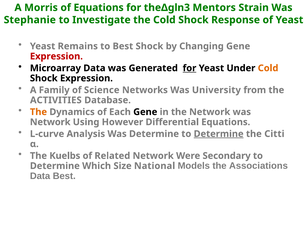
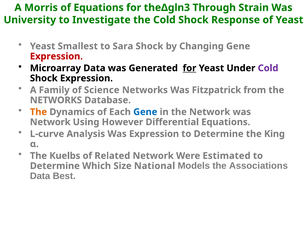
Mentors: Mentors -> Through (214, 8)
Stephanie: Stephanie -> University (30, 20)
Remains: Remains -> Smallest (78, 46)
to Best: Best -> Sara (123, 46)
Cold colour: orange -> purple (268, 68)
University: University -> Fitzpatrick (216, 90)
ACTIVITIES: ACTIVITIES -> NETWORKS (56, 100)
Gene colour: black -> blue (145, 112)
Was Determine: Determine -> Expression (154, 134)
Determine underline: present -> none (219, 134)
Citti: Citti -> King (274, 134)
Secondary: Secondary -> Estimated (227, 156)
